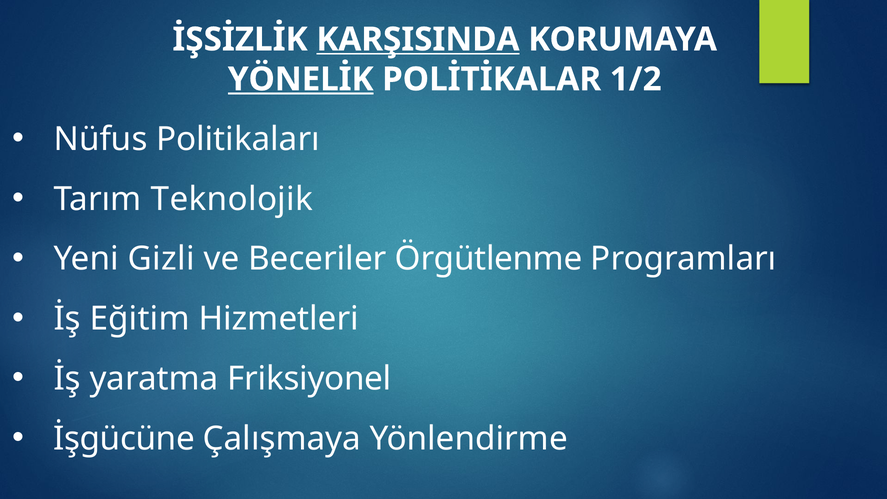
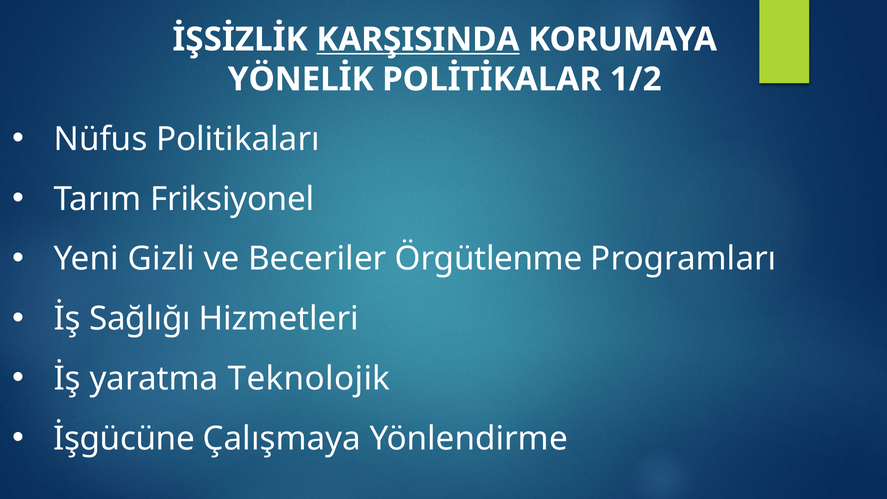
YÖNELİK underline: present -> none (301, 79)
Teknolojik: Teknolojik -> Friksiyonel (232, 199)
Eğitim: Eğitim -> Sağlığı (140, 319)
Friksiyonel: Friksiyonel -> Teknolojik (309, 379)
